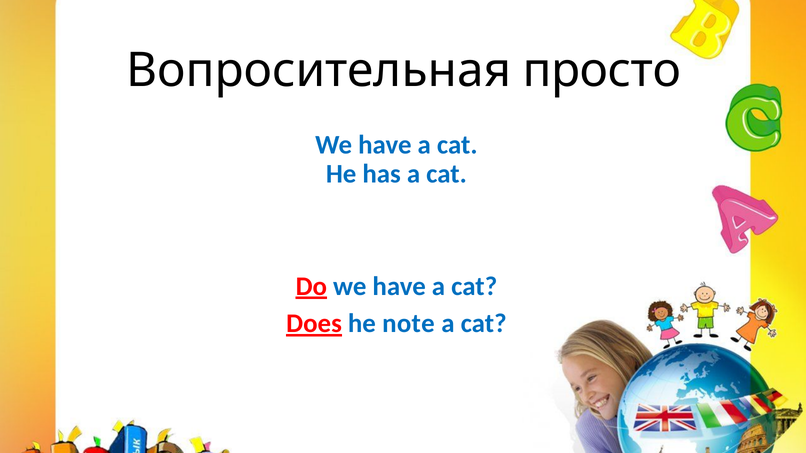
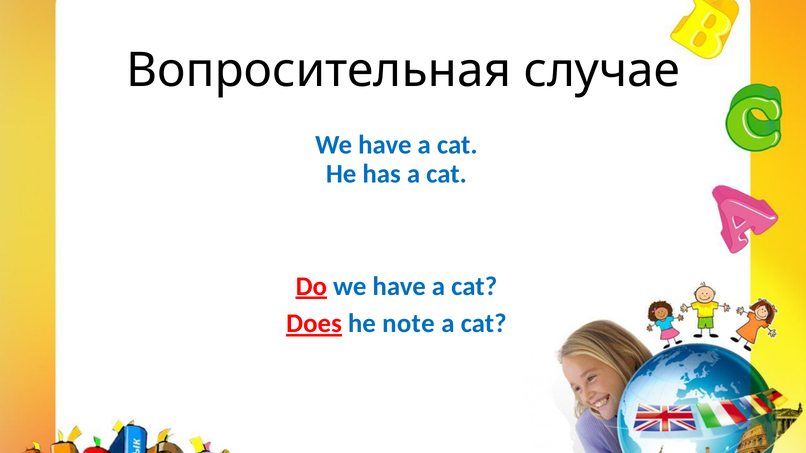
просто: просто -> случае (602, 71)
